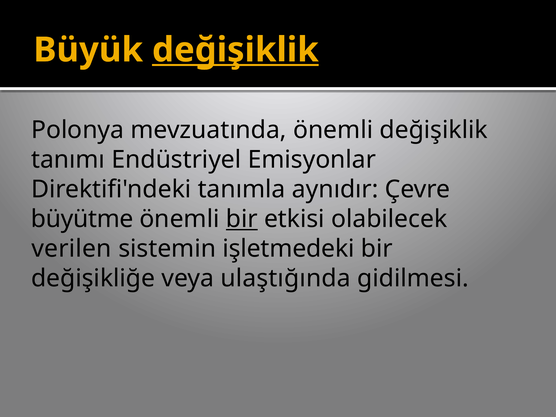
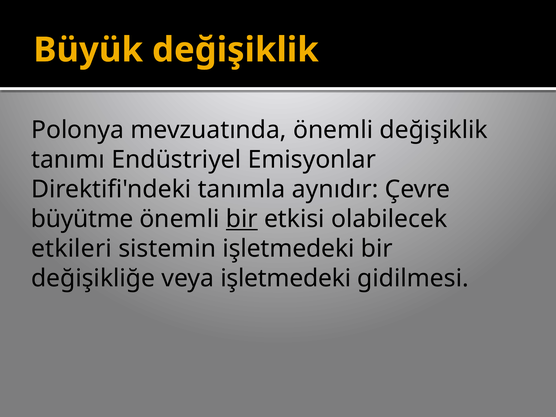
değişiklik underline: present -> none (235, 50)
verilen: verilen -> etkileri (71, 249)
veya ulaştığında: ulaştığında -> işletmedeki (286, 278)
